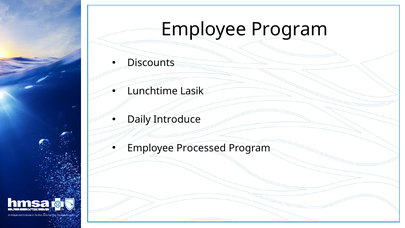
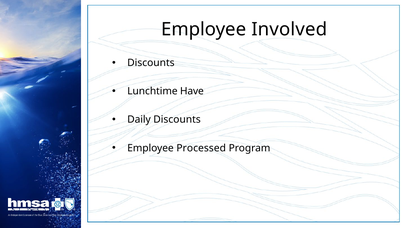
Employee Program: Program -> Involved (289, 29)
Lasik: Lasik -> Have (192, 91)
Daily Introduce: Introduce -> Discounts (177, 120)
